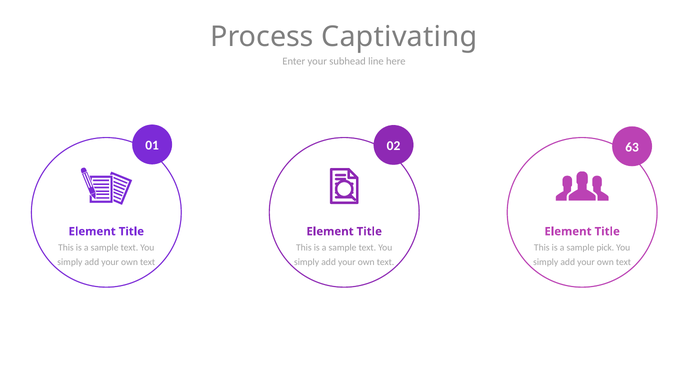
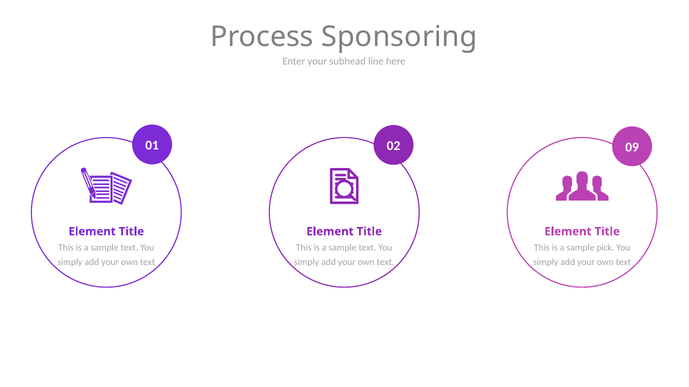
Captivating: Captivating -> Sponsoring (399, 37)
63: 63 -> 09 (632, 147)
